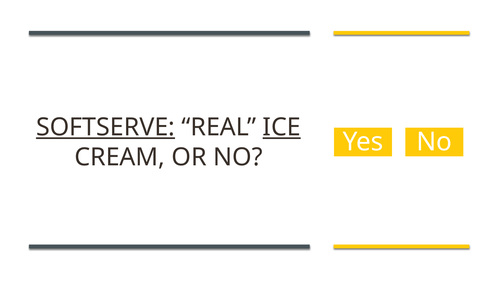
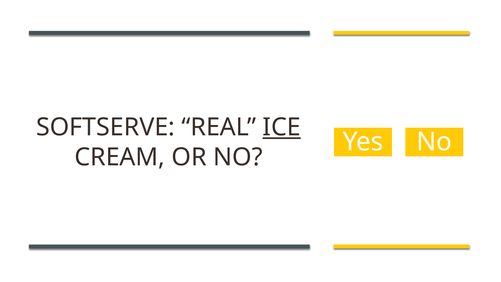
SOFTSERVE underline: present -> none (106, 127)
